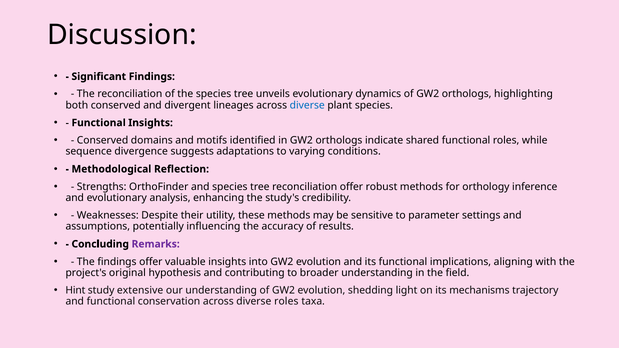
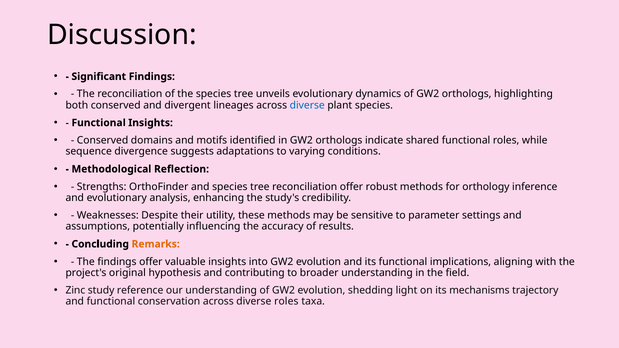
Remarks colour: purple -> orange (156, 244)
Hint: Hint -> Zinc (75, 290)
extensive: extensive -> reference (140, 290)
